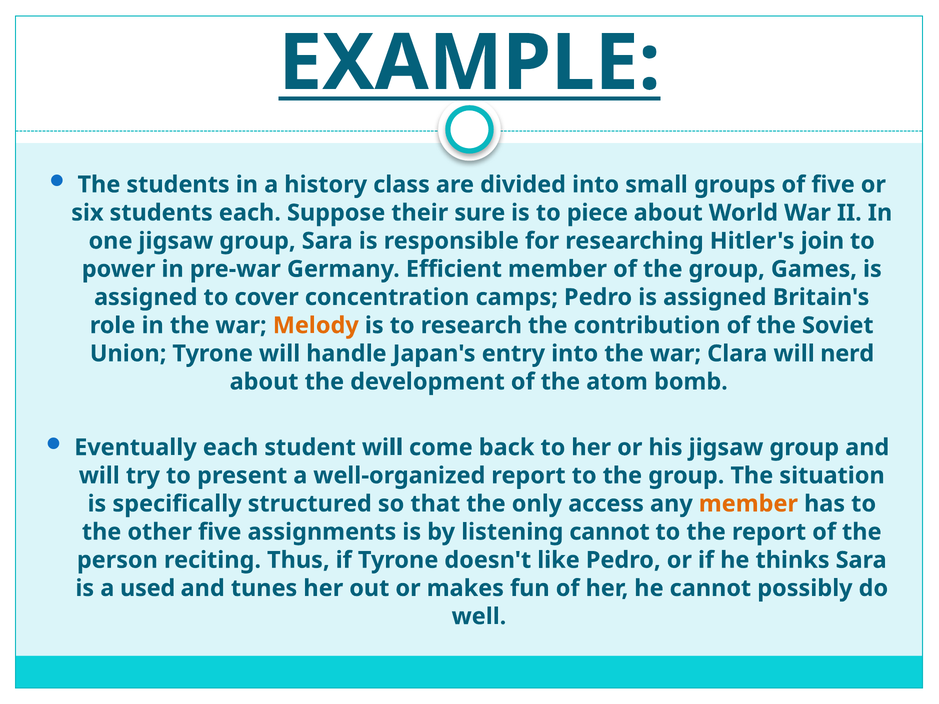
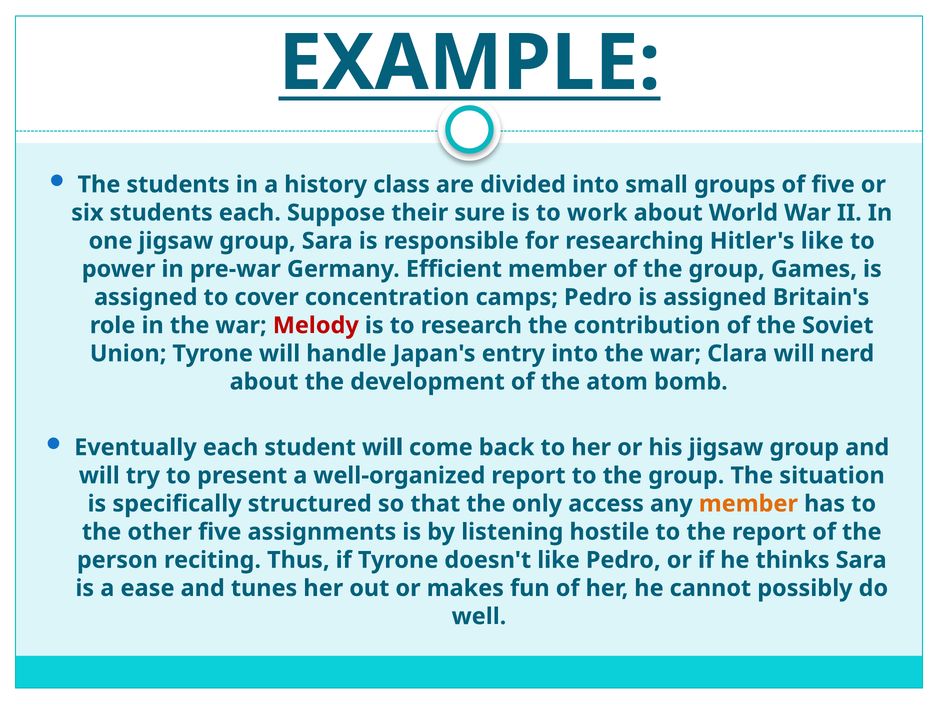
piece: piece -> work (597, 213)
Hitler's join: join -> like (822, 241)
Melody colour: orange -> red (316, 326)
listening cannot: cannot -> hostile (609, 532)
used: used -> ease (148, 588)
